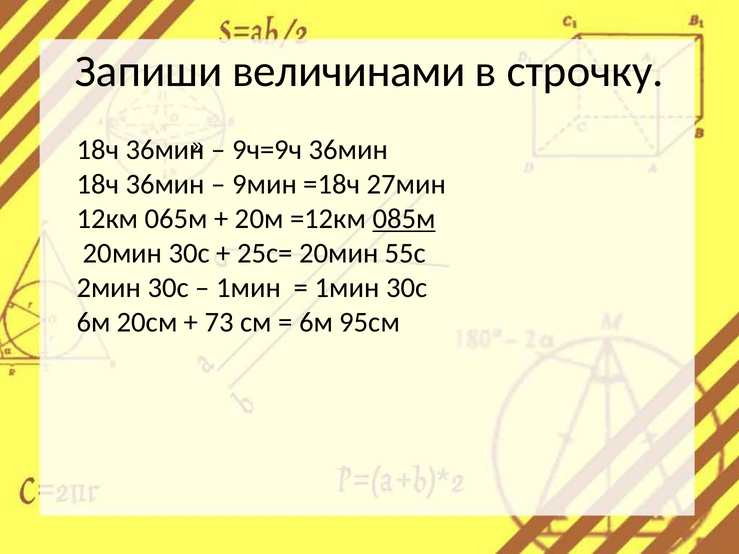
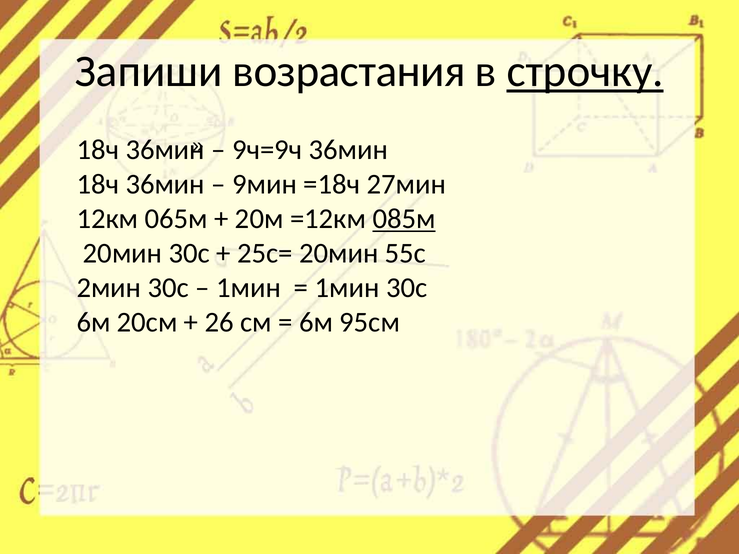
величинами: величинами -> возрастания (349, 72)
строчку underline: none -> present (585, 72)
73: 73 -> 26 (219, 322)
